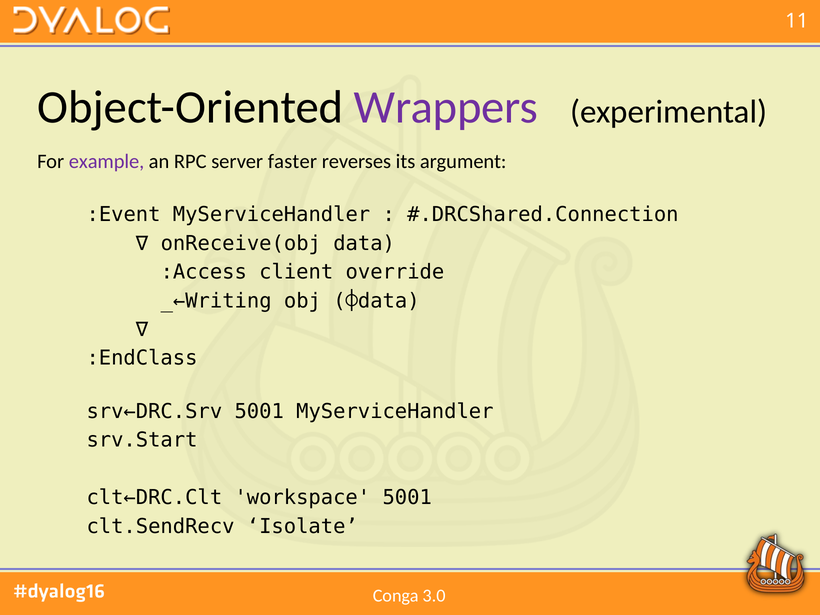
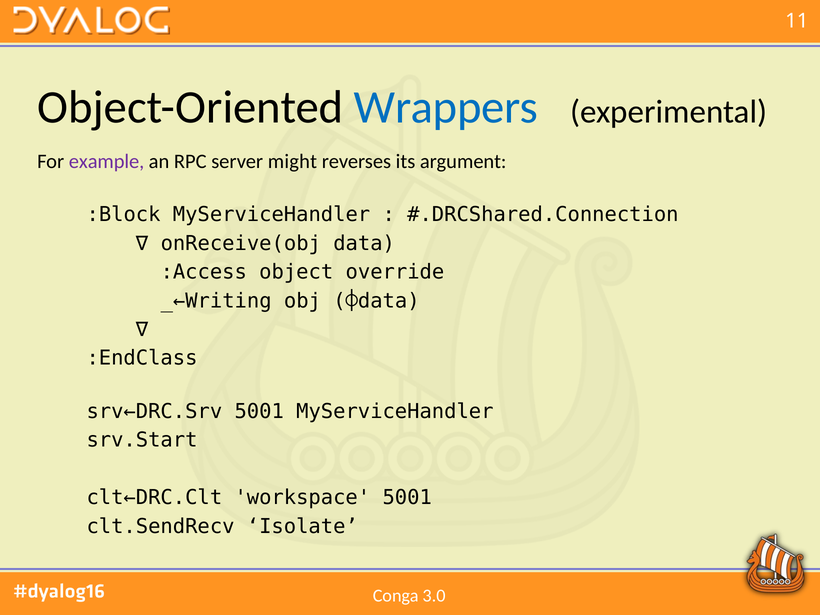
Wrappers colour: purple -> blue (446, 107)
faster: faster -> might (292, 161)
:Event: :Event -> :Block (124, 215)
client: client -> object (296, 272)
